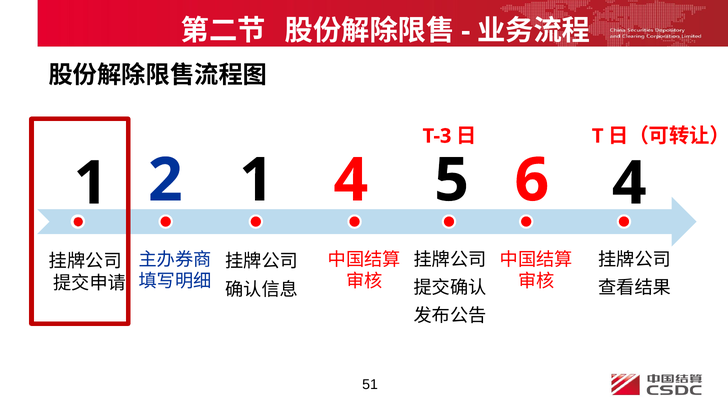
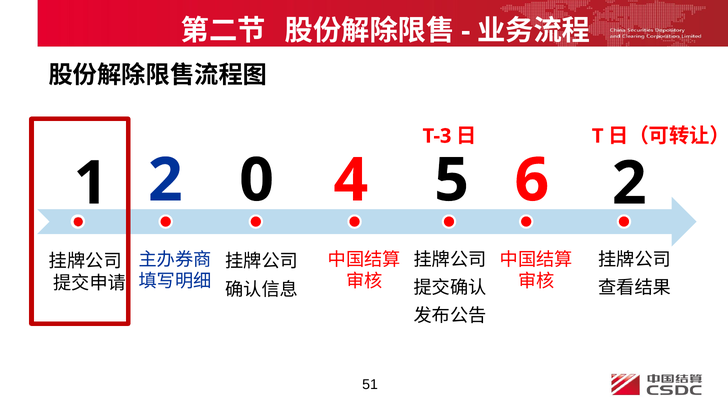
6 4: 4 -> 2 (629, 183)
2 1: 1 -> 0 (257, 180)
